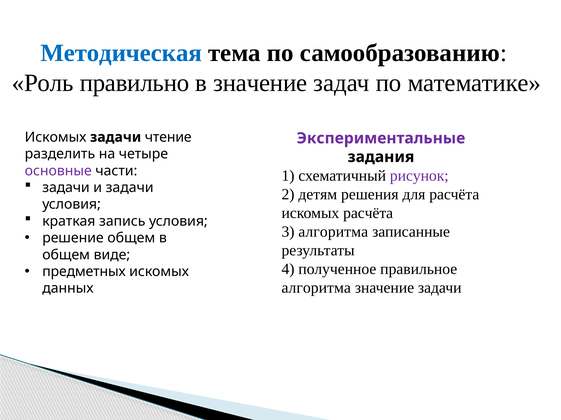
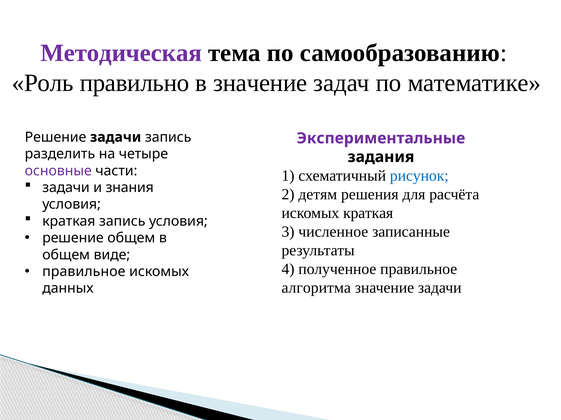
Методическая colour: blue -> purple (121, 53)
Искомых: Искомых -> Решение (56, 137)
задачи чтение: чтение -> запись (168, 137)
рисунок colour: purple -> blue (419, 176)
и задачи: задачи -> знания (130, 188)
искомых расчёта: расчёта -> краткая (368, 213)
3 алгоритма: алгоритма -> численное (333, 232)
предметных: предметных -> правильное (84, 272)
